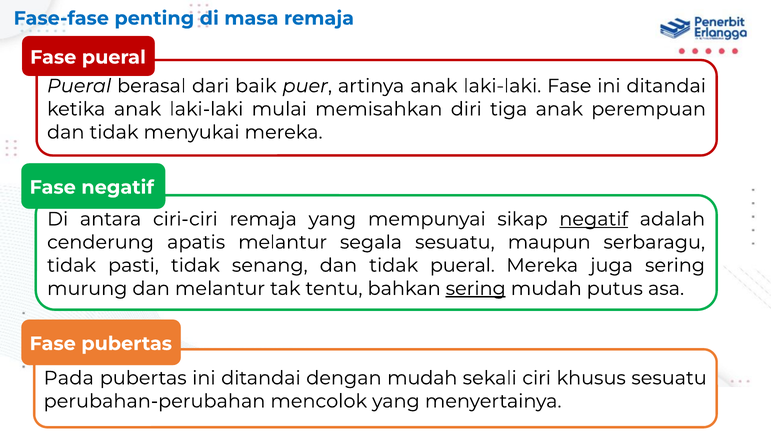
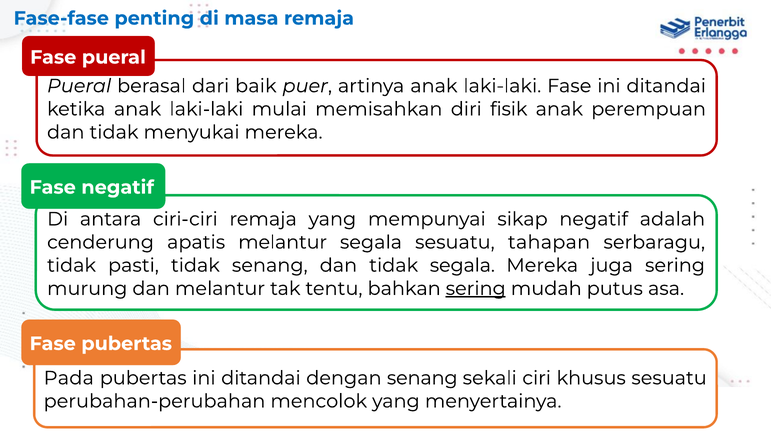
tiga: tiga -> fisik (509, 109)
negatif underline: present -> none (594, 219)
maupun: maupun -> tahapan (549, 242)
tidak pueral: pueral -> segala (462, 265)
dengan mudah: mudah -> senang (422, 378)
